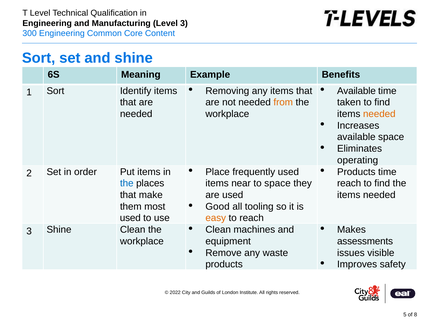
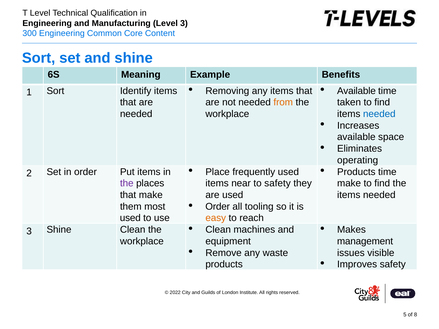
needed colour: orange -> blue (379, 114)
the colour: blue -> purple (127, 184)
to space: space -> safety (278, 184)
reach: reach -> make (349, 184)
Good: Good -> Order (218, 207)
assessments: assessments -> management (365, 241)
